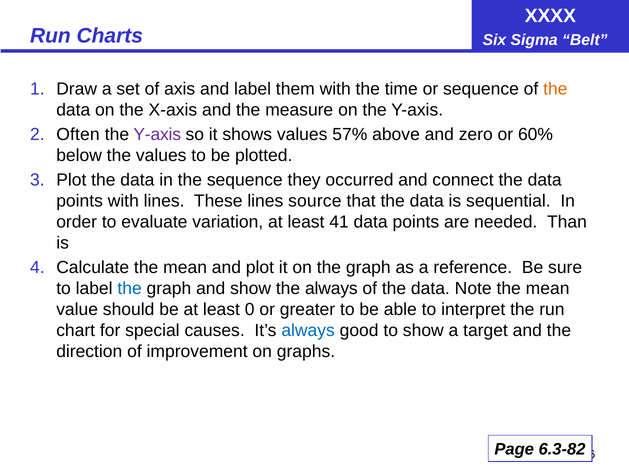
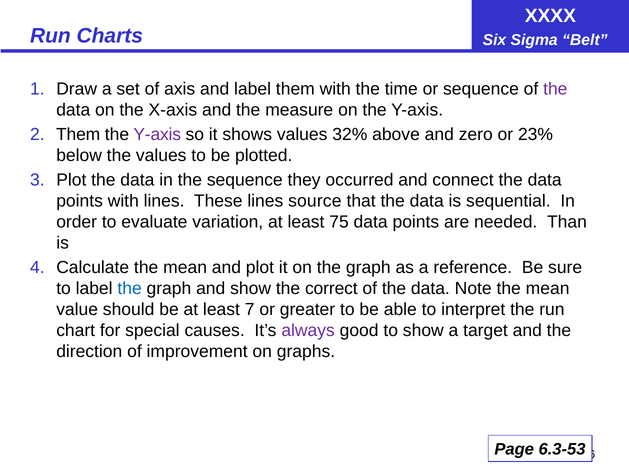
the colour: orange -> purple (555, 89)
Often: Often -> Them (78, 134)
57%: 57% -> 32% (350, 134)
60%: 60% -> 23% (536, 134)
41: 41 -> 75 (339, 222)
the always: always -> correct (331, 288)
0: 0 -> 7 (250, 309)
always colour: blue -> purple (308, 330)
6.3-82: 6.3-82 -> 6.3-53 (562, 449)
